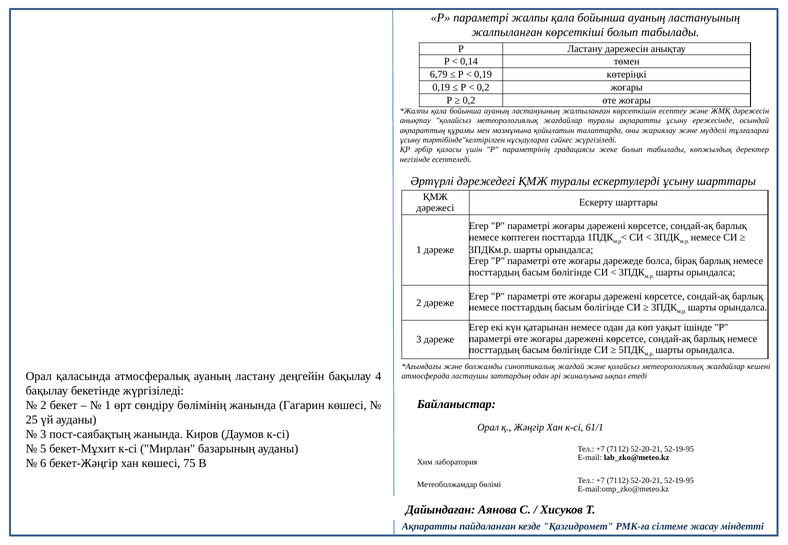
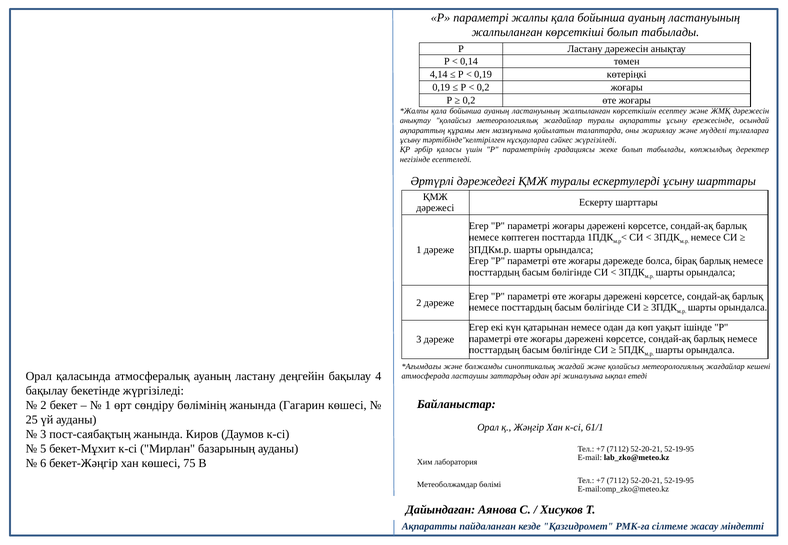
6,79: 6,79 -> 4,14 (439, 74)
